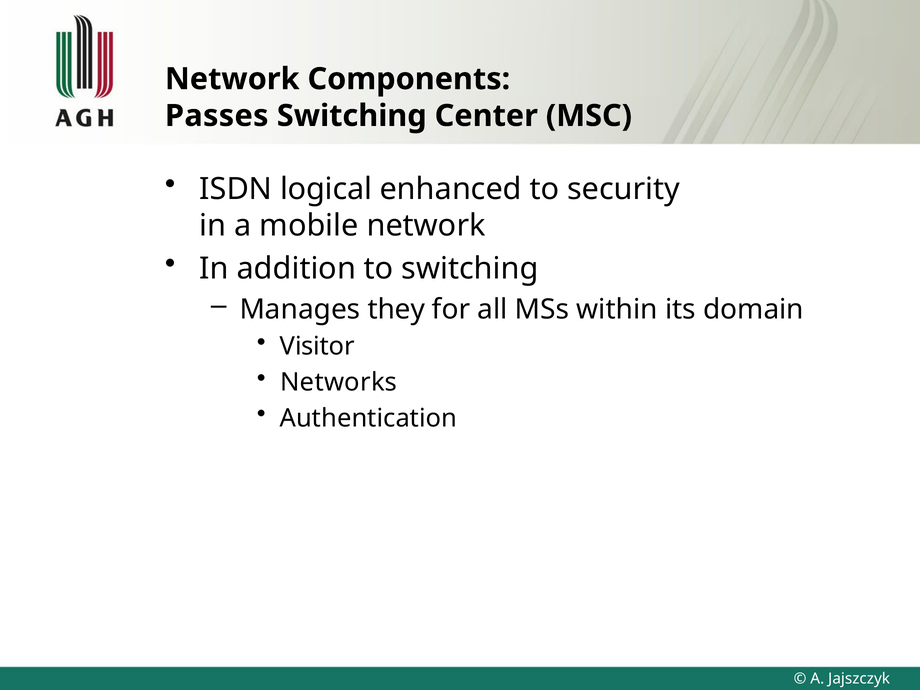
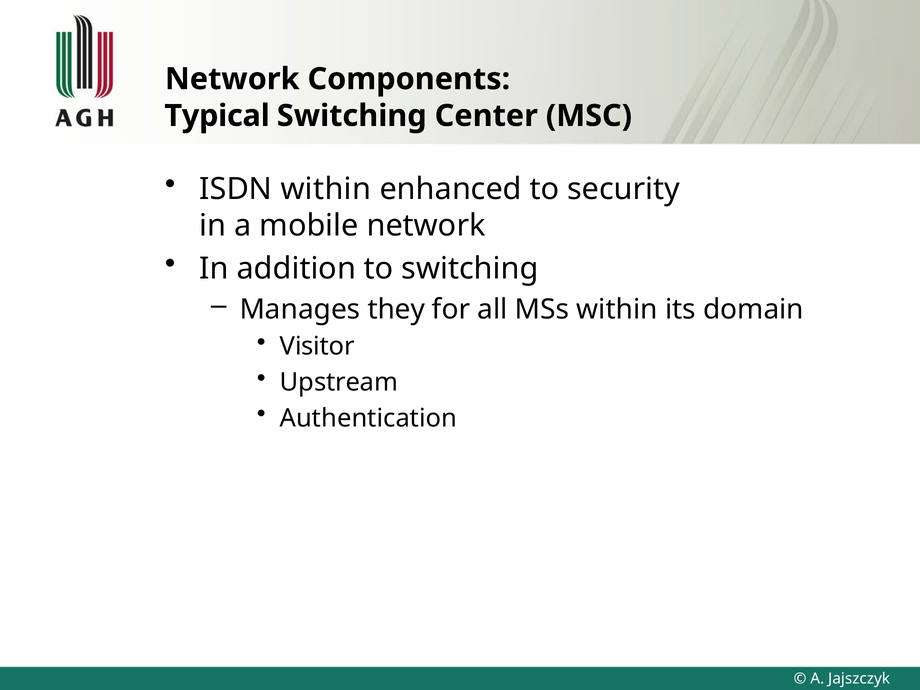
Passes: Passes -> Typical (217, 116)
ISDN logical: logical -> within (326, 189)
Networks: Networks -> Upstream (339, 382)
